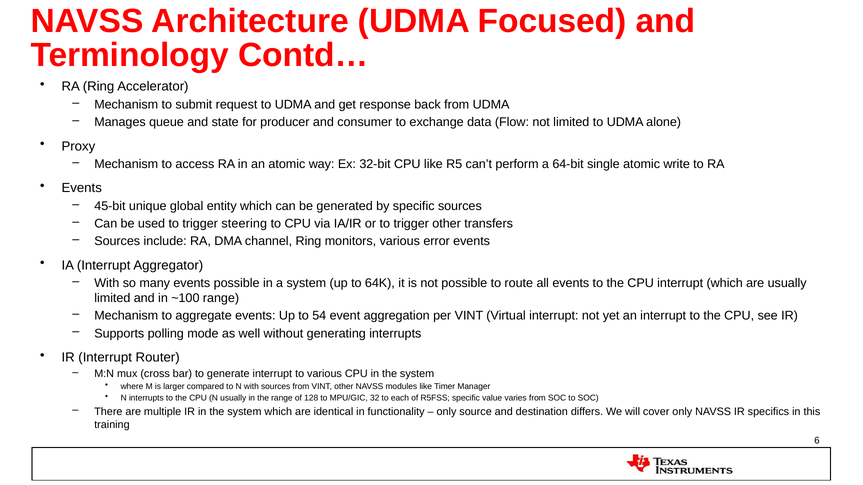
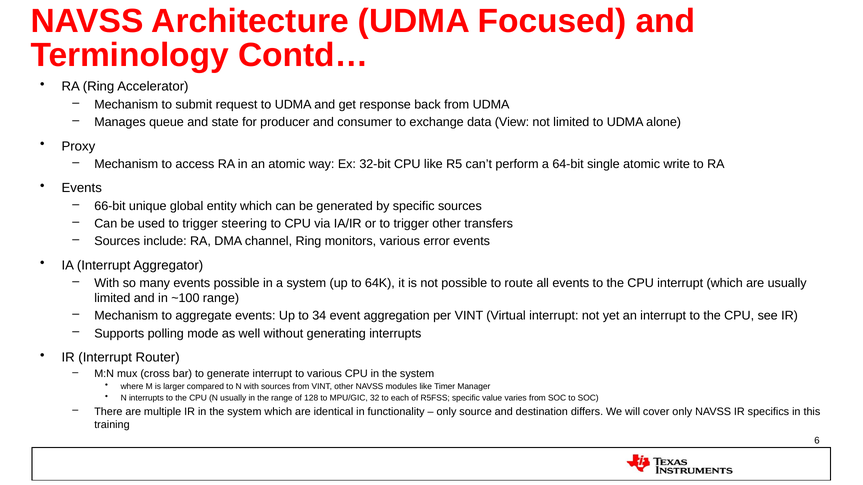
Flow: Flow -> View (512, 122)
45-bit: 45-bit -> 66-bit (110, 206)
54: 54 -> 34 (319, 316)
